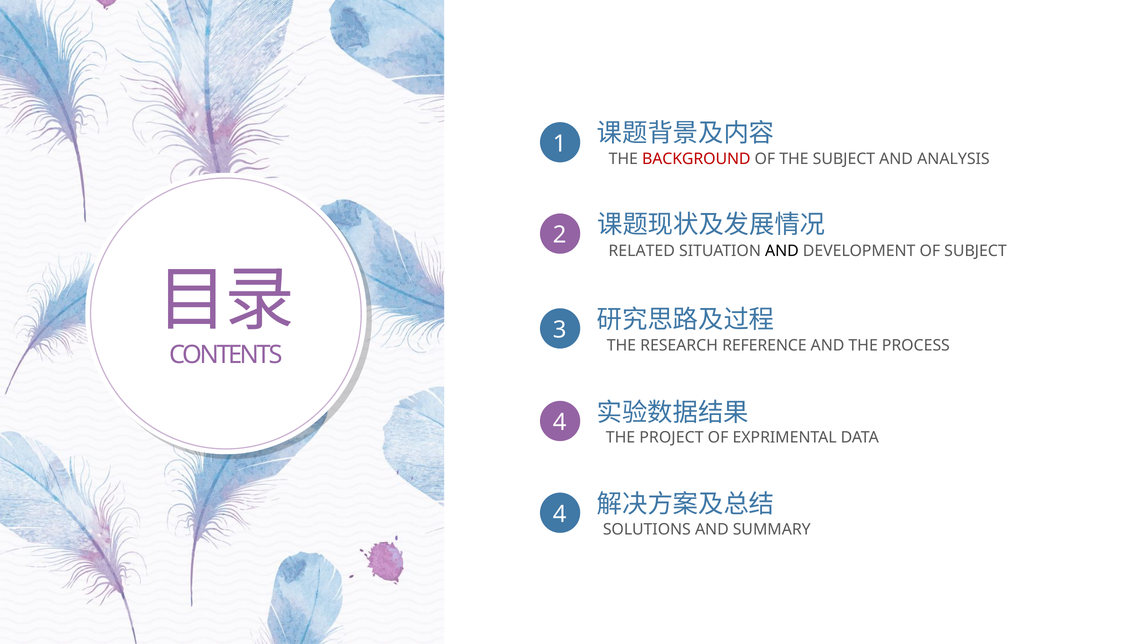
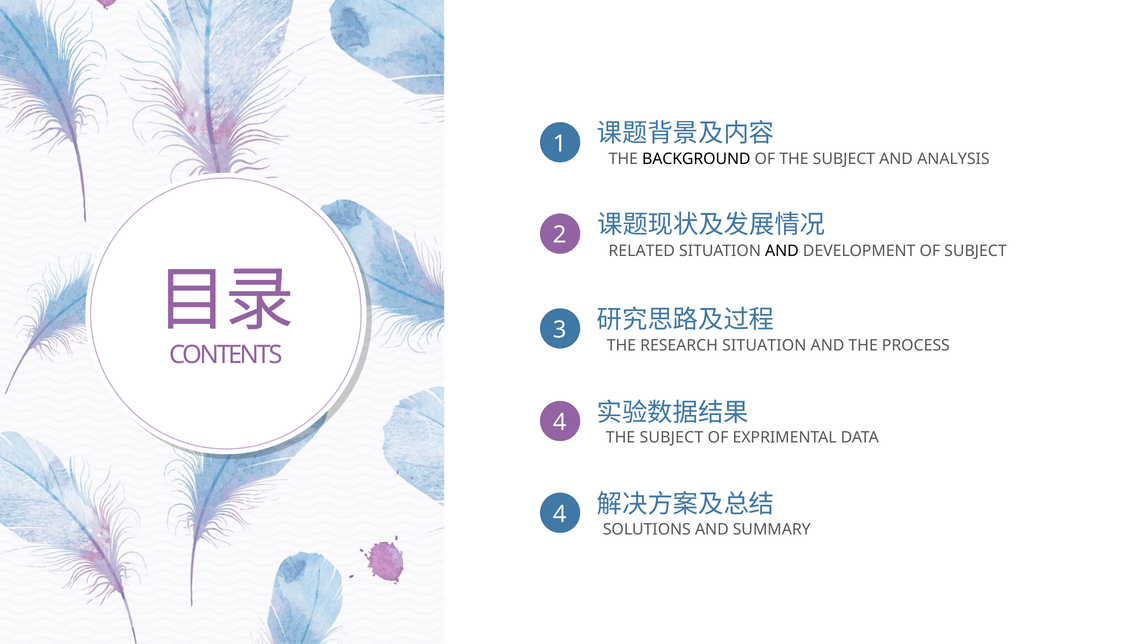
BACKGROUND colour: red -> black (696, 159)
RESEARCH REFERENCE: REFERENCE -> SITUATION (764, 345)
PROJECT: PROJECT -> SUBJECT (671, 437)
